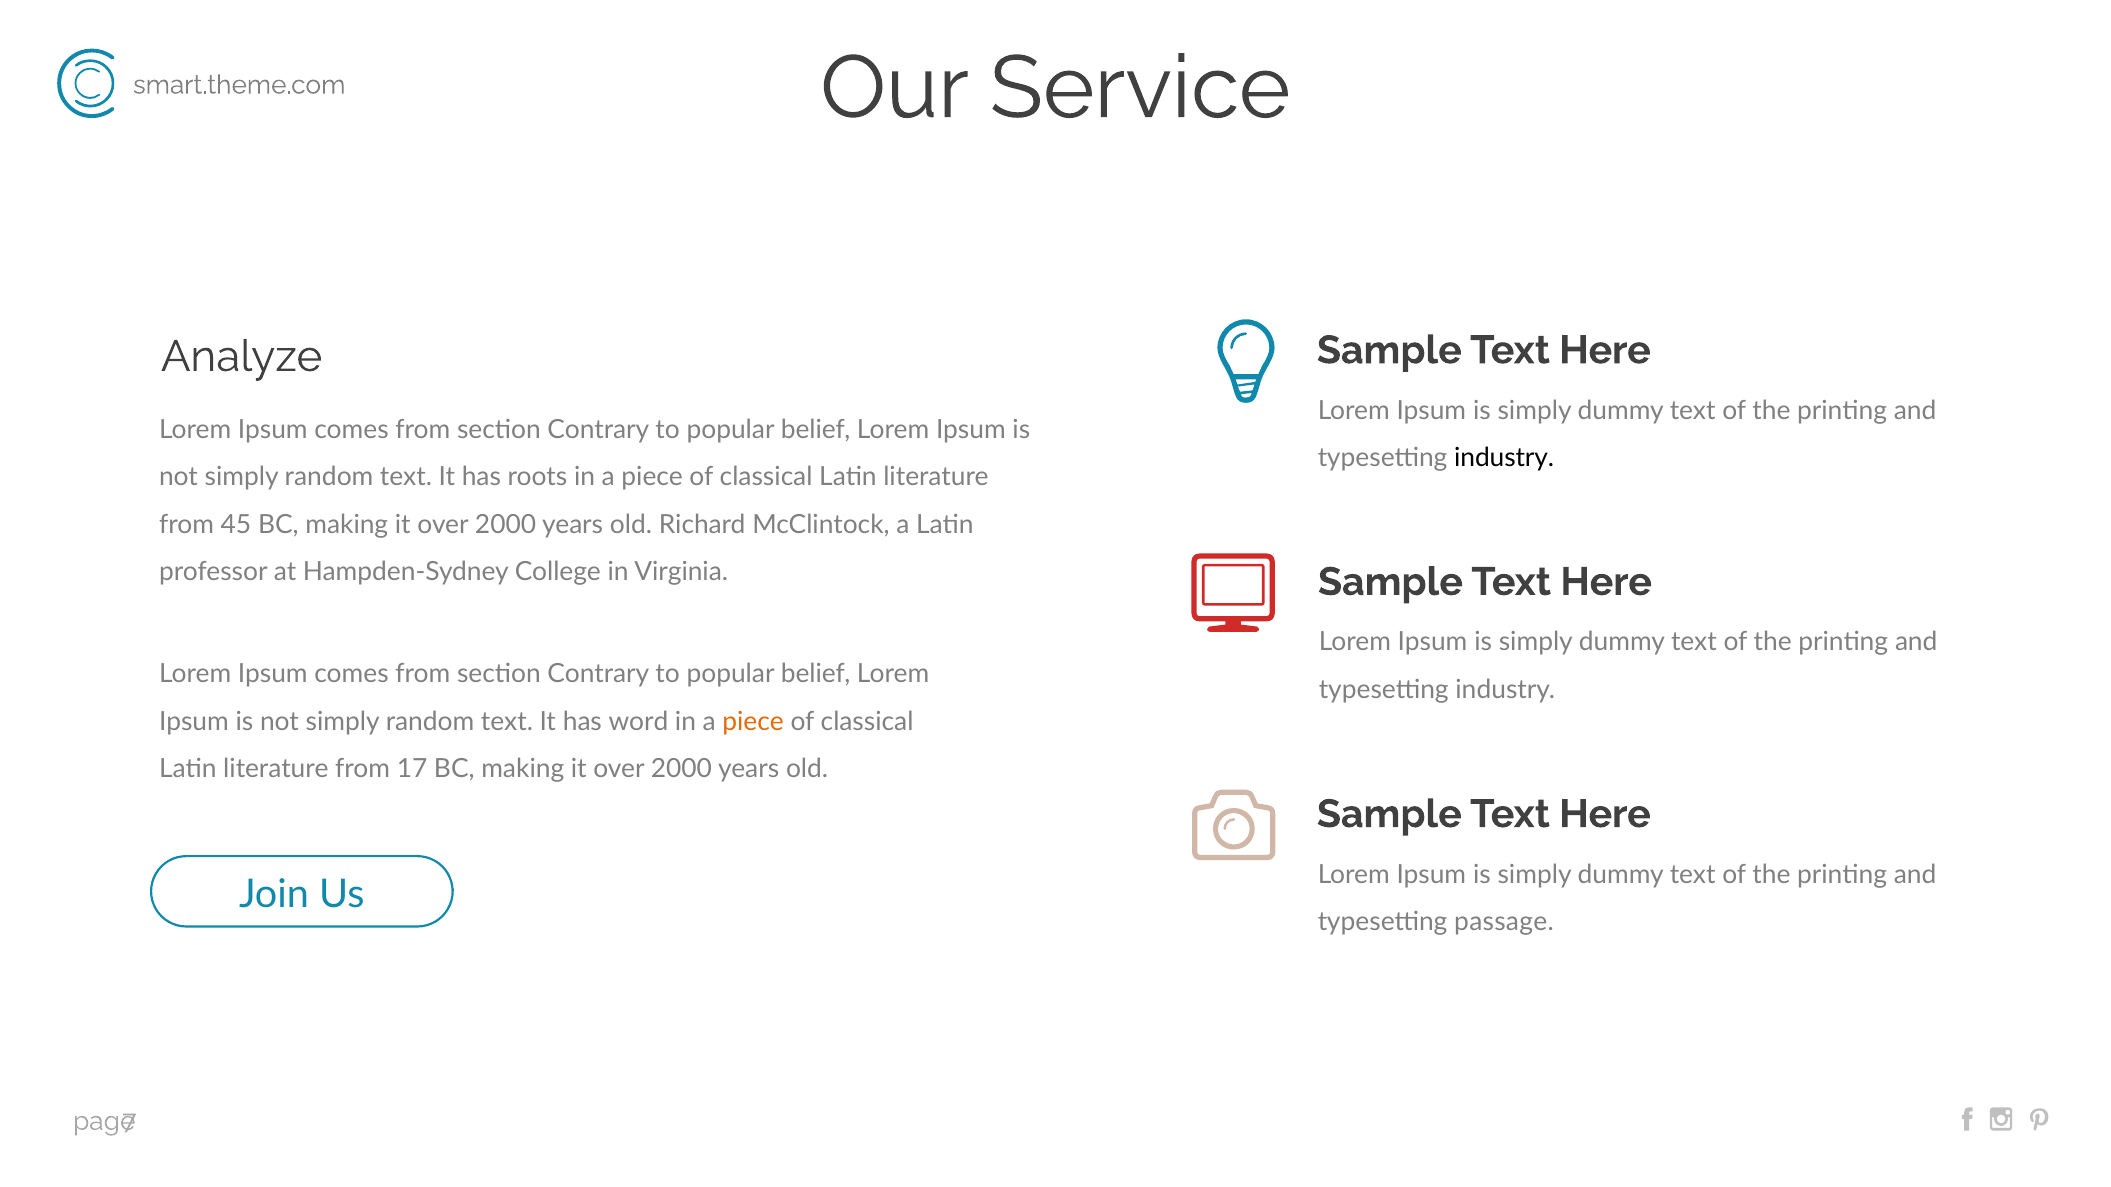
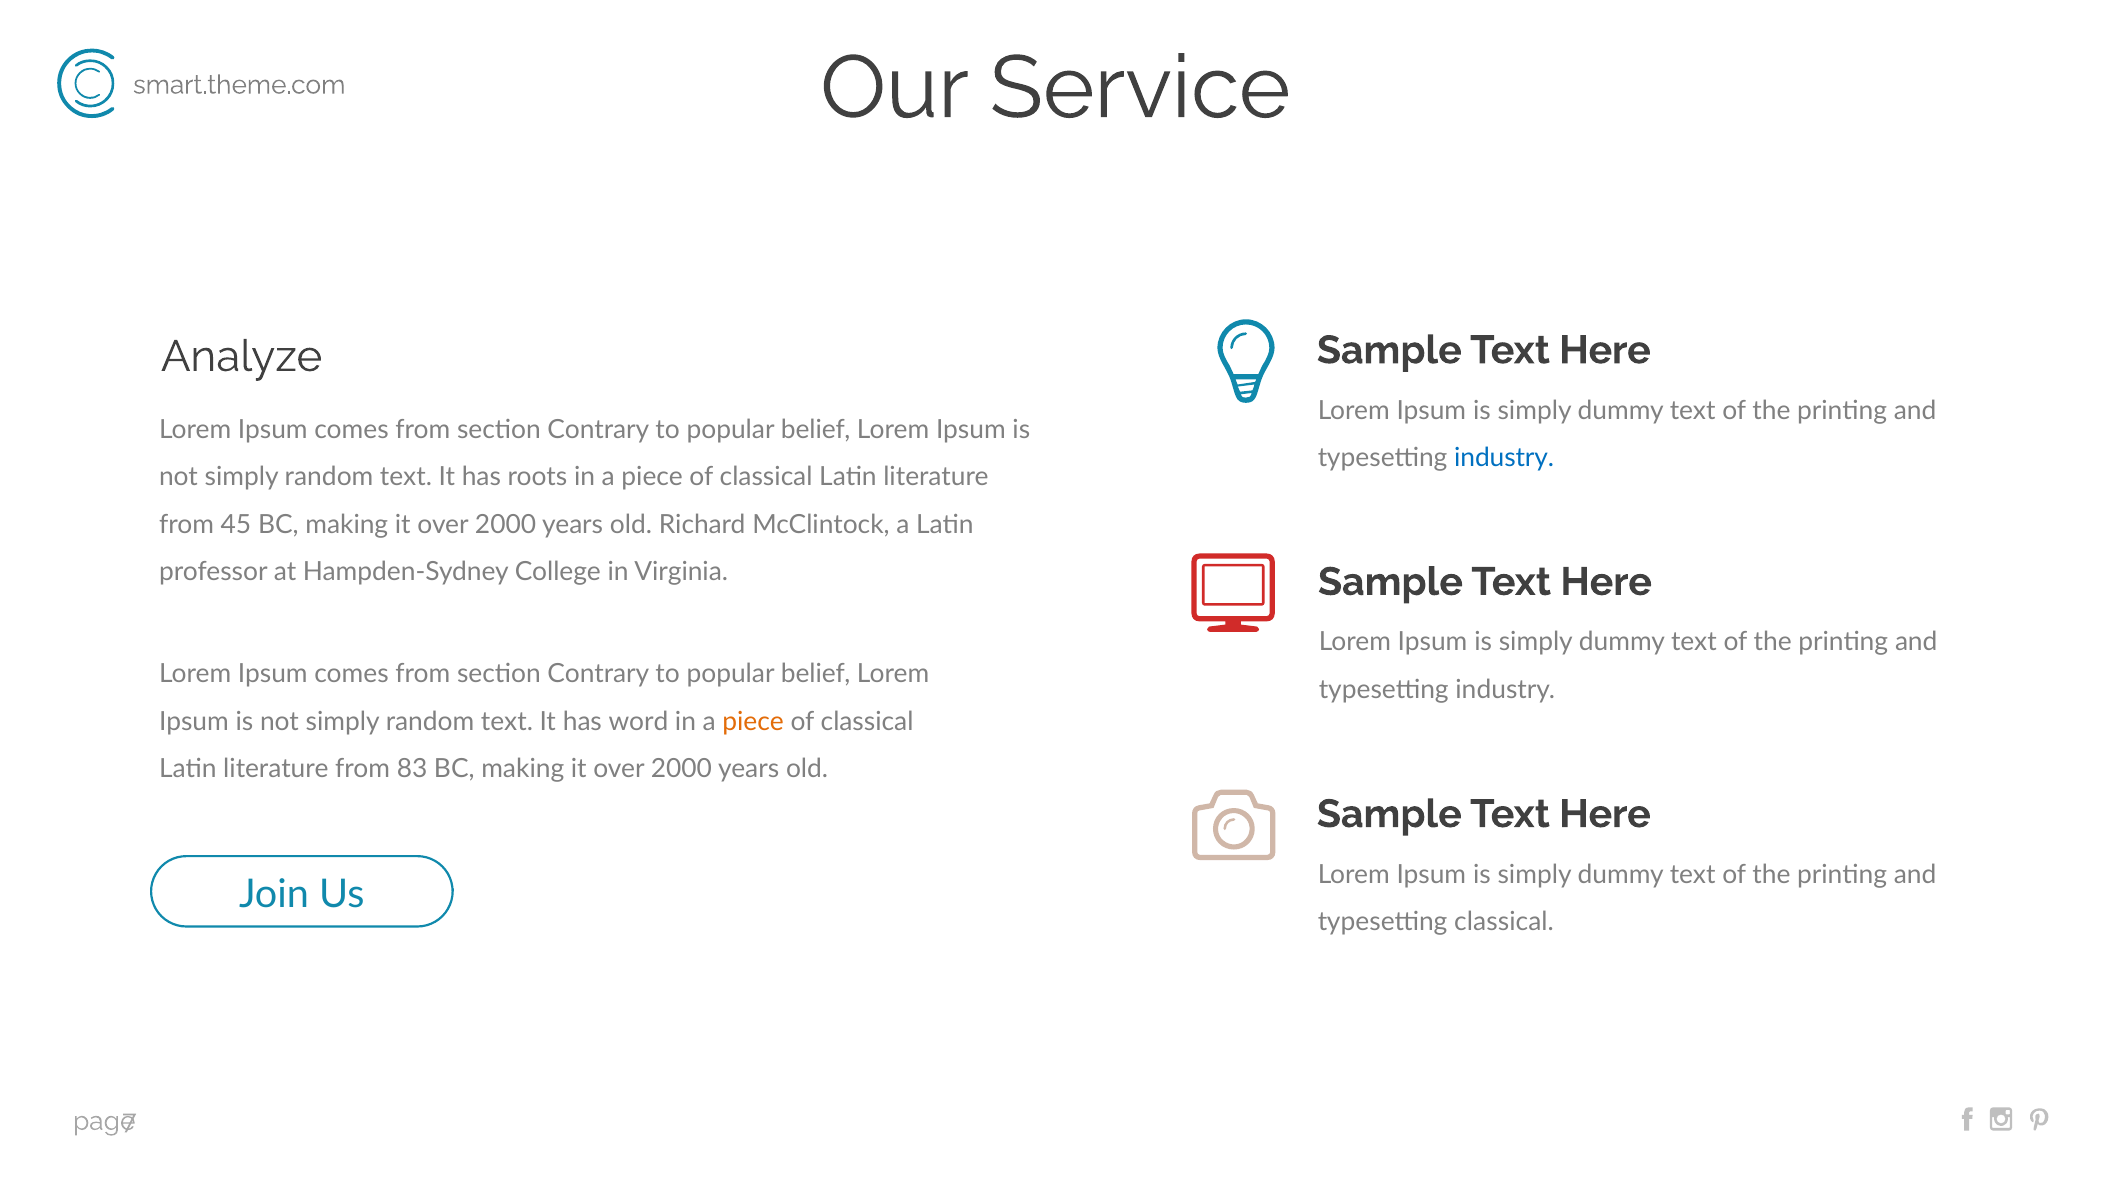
industry colour: black -> blue (1504, 458)
17: 17 -> 83 (412, 769)
typesetting passage: passage -> classical (1504, 922)
